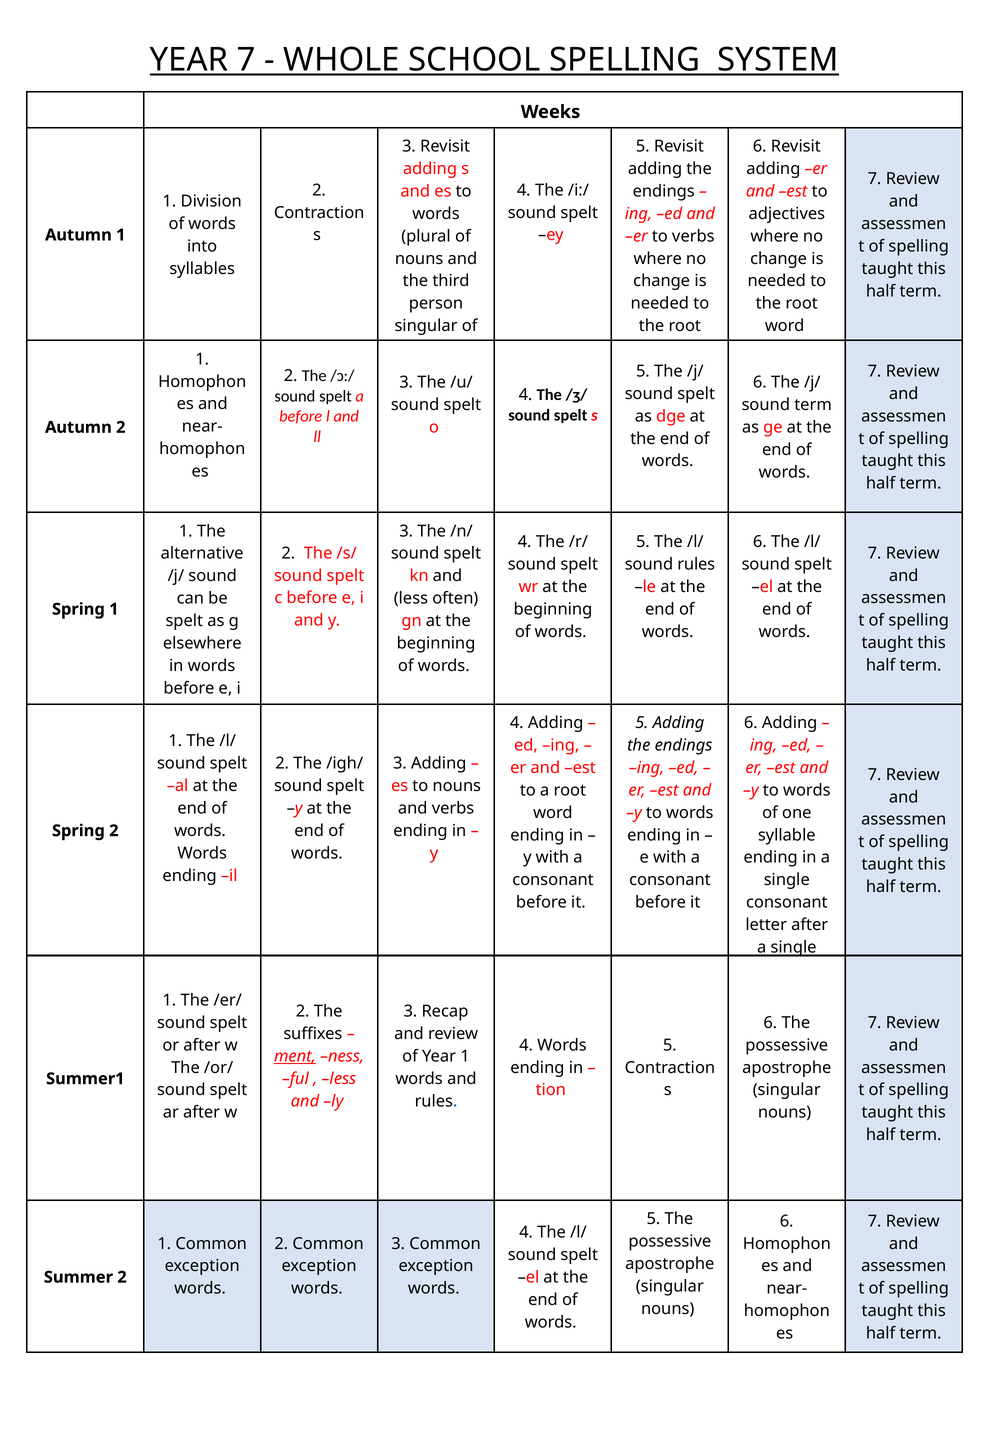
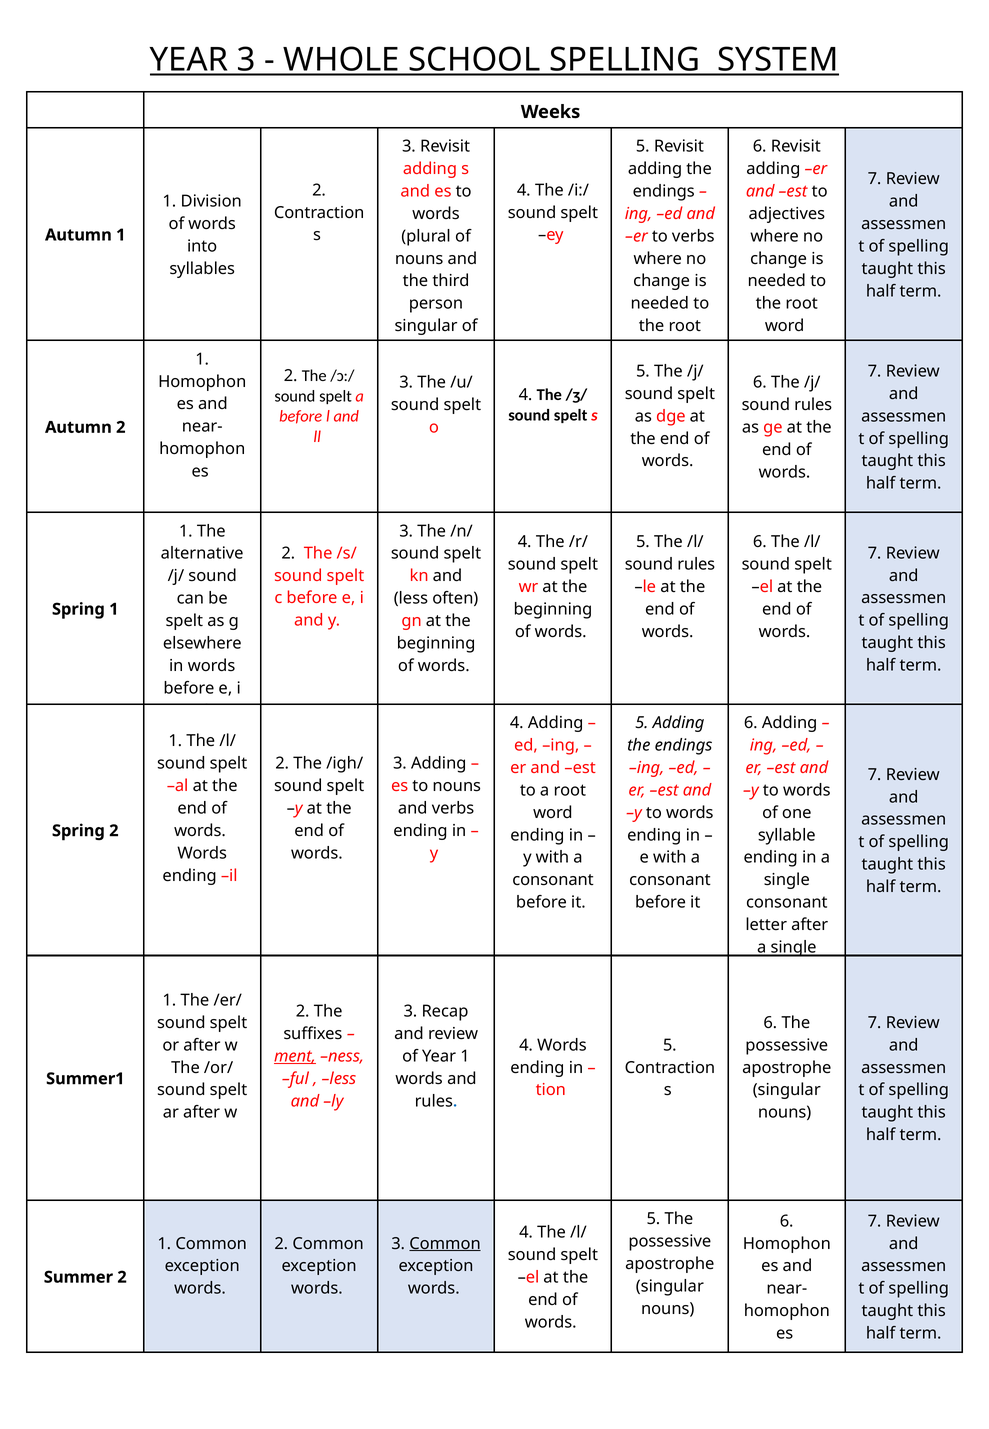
YEAR 7: 7 -> 3 (246, 60)
term: term -> rules (813, 405)
Common underline: none -> present (445, 1243)
